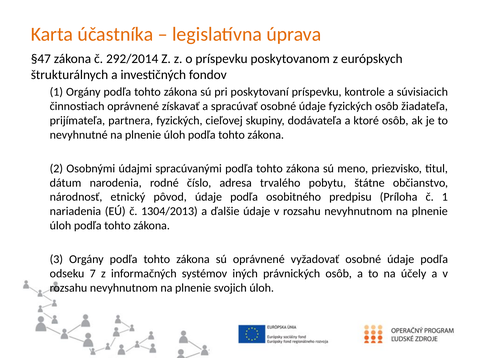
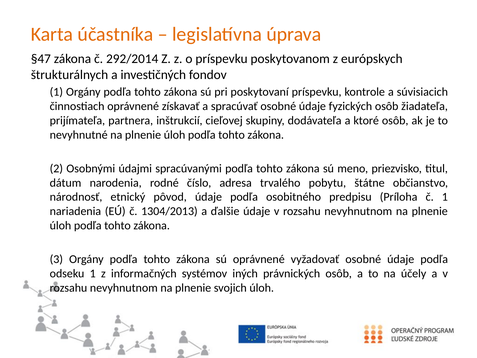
partnera fyzických: fyzických -> inštrukcií (179, 121)
odseku 7: 7 -> 1 (93, 273)
